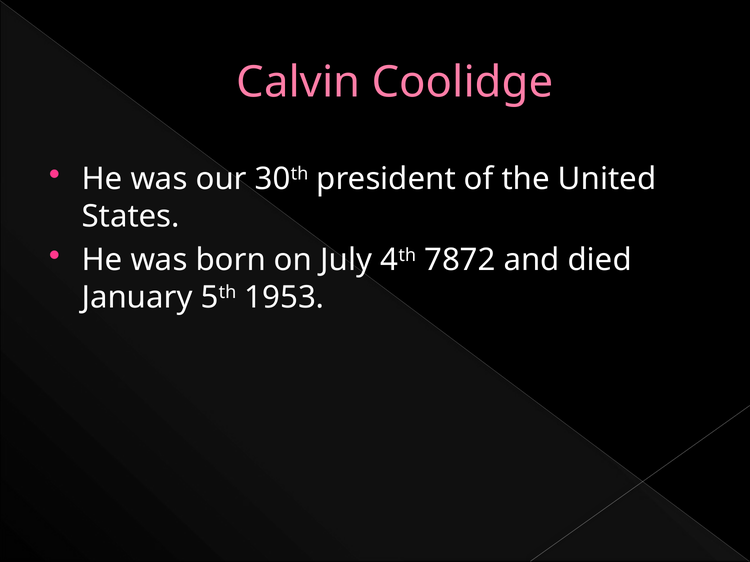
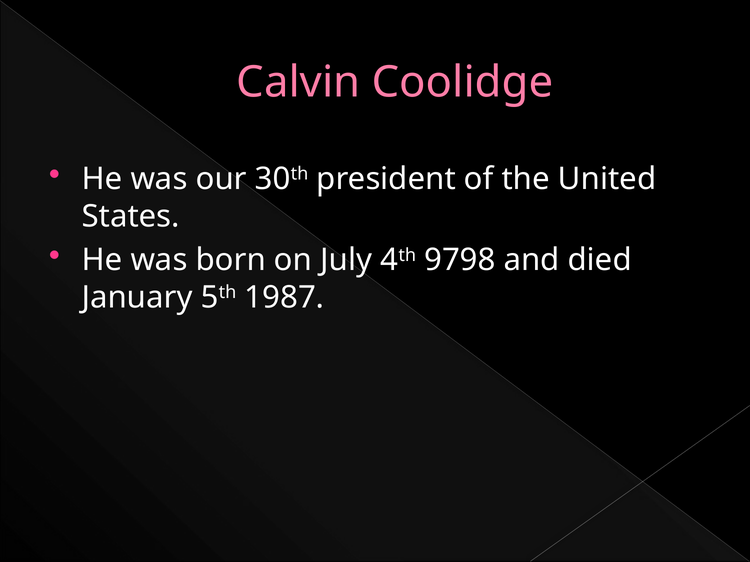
7872: 7872 -> 9798 (460, 260)
1953: 1953 -> 1987 (284, 298)
